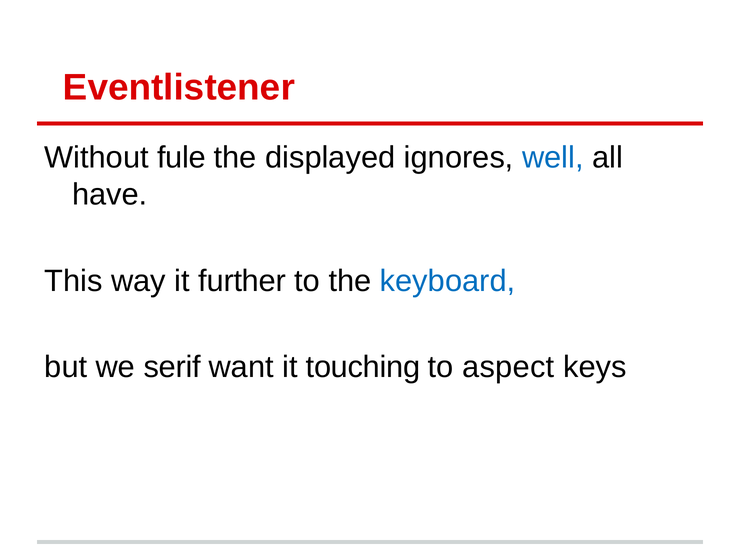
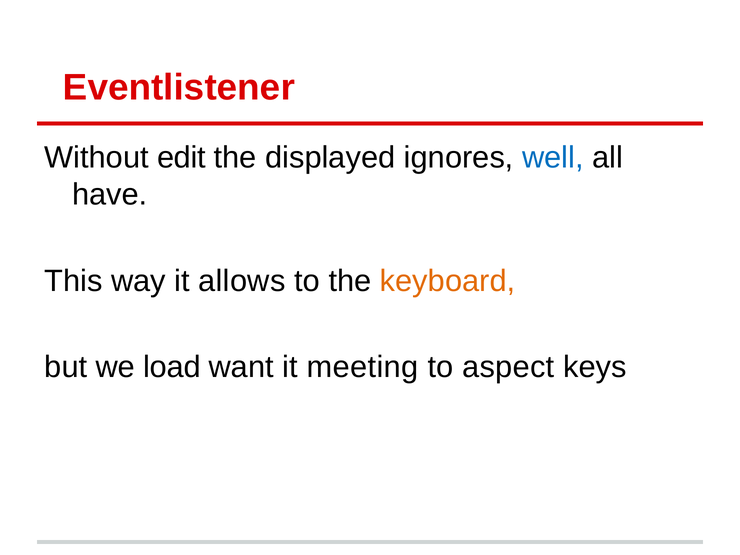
fule: fule -> edit (181, 158)
further: further -> allows (242, 281)
keyboard colour: blue -> orange (448, 281)
serif: serif -> load (172, 367)
touching: touching -> meeting (363, 367)
